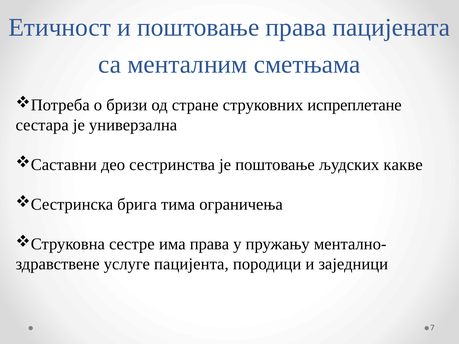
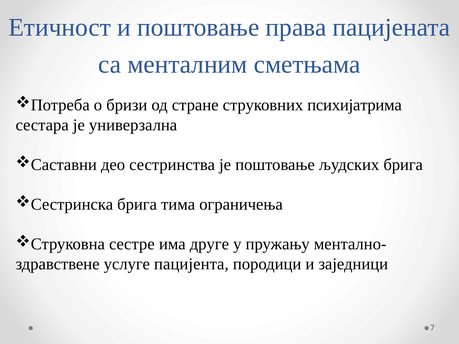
испреплетане: испреплетане -> психијатрима (355, 105)
људских какве: какве -> брига (403, 165)
има права: права -> друге (209, 244)
